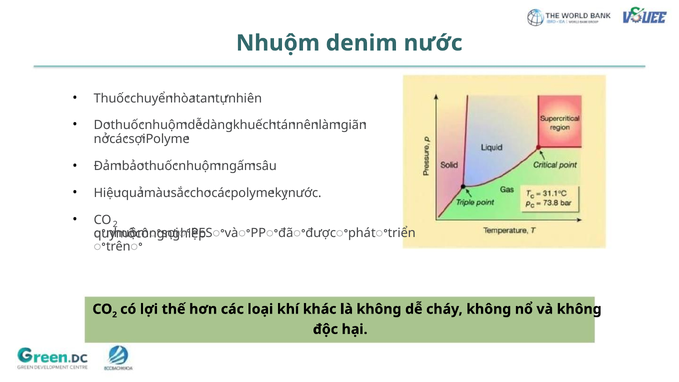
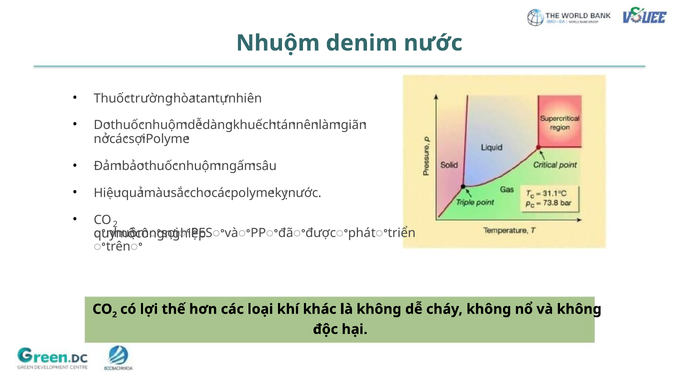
chuyển: chuyển -> trường (152, 98)
